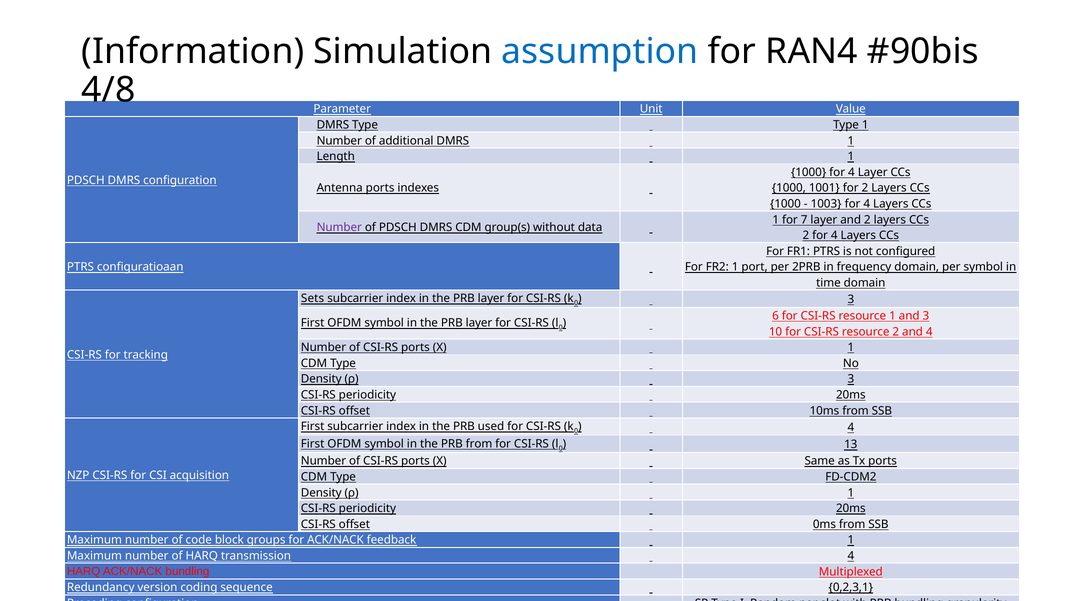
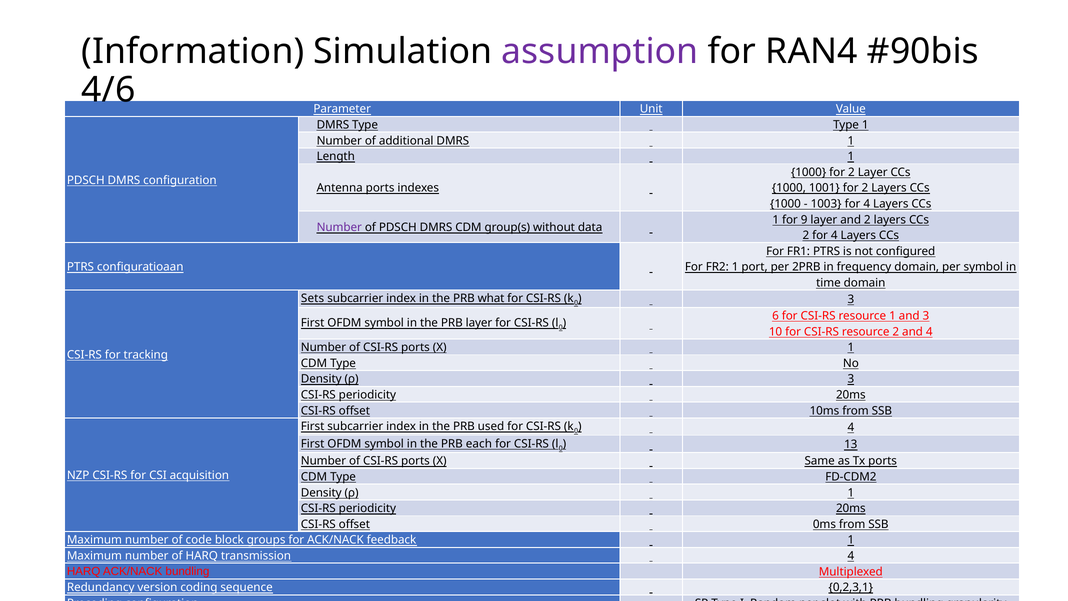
assumption colour: blue -> purple (600, 51)
4/8: 4/8 -> 4/6 (108, 90)
1000 for 4: 4 -> 2 (851, 172)
7: 7 -> 9 (804, 220)
layer: layer -> what (491, 299)
PRB from: from -> each (479, 444)
